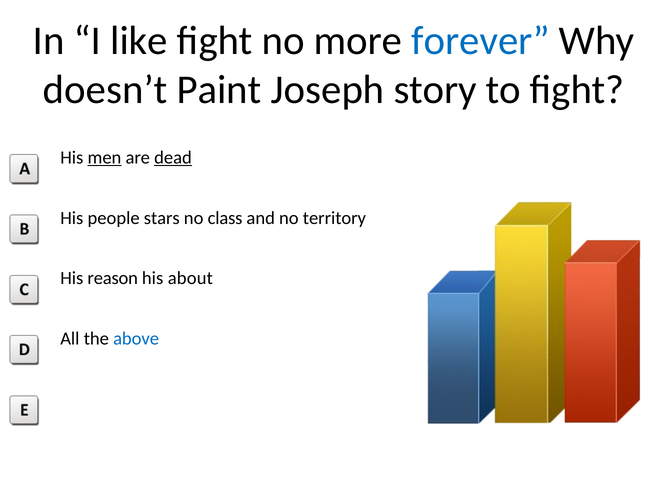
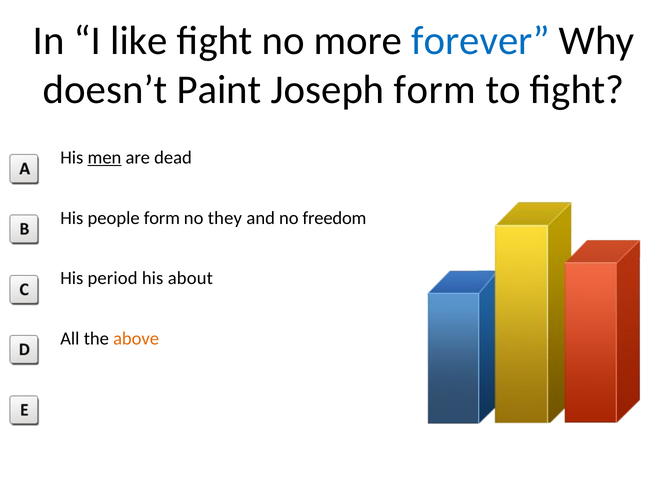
Joseph story: story -> form (435, 90)
dead underline: present -> none (173, 158)
people stars: stars -> form (162, 218)
class: class -> they (225, 218)
territory: territory -> freedom (335, 218)
reason: reason -> period (113, 278)
above colour: blue -> orange (136, 339)
